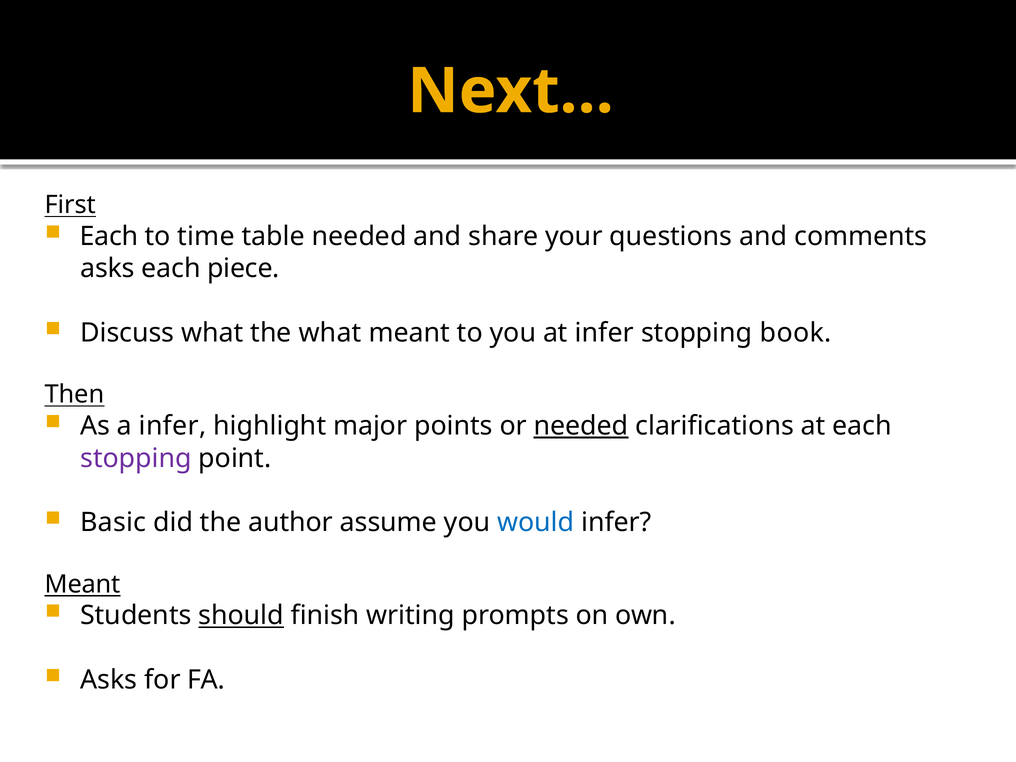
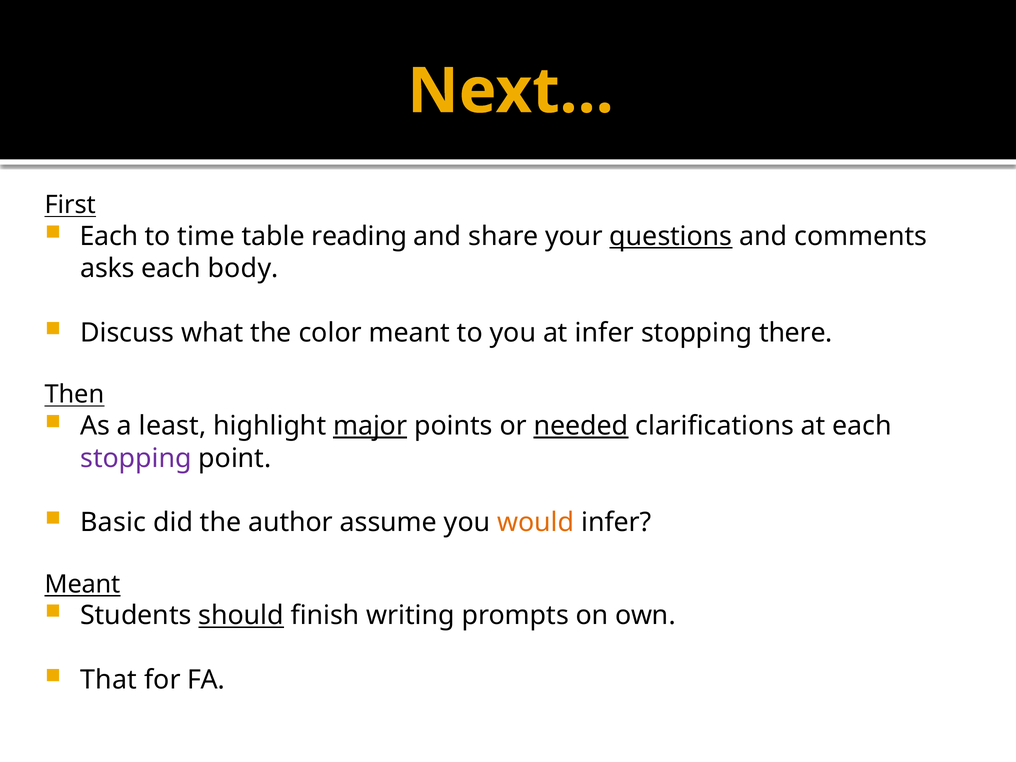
table needed: needed -> reading (359, 236)
questions underline: none -> present (671, 236)
piece: piece -> body (243, 269)
the what: what -> color (330, 333)
book: book -> there (796, 333)
a infer: infer -> least (173, 426)
major underline: none -> present (370, 426)
would colour: blue -> orange (536, 522)
Asks: Asks -> That (109, 680)
